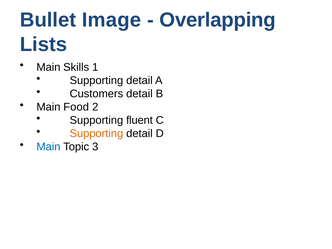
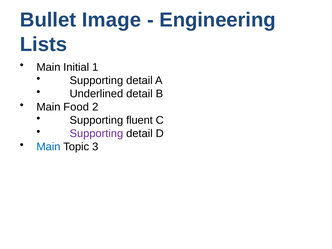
Overlapping: Overlapping -> Engineering (218, 20)
Skills: Skills -> Initial (76, 67)
Customers: Customers -> Underlined (96, 94)
Supporting colour: orange -> purple (96, 134)
